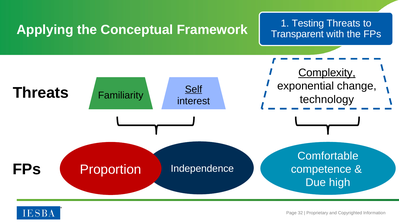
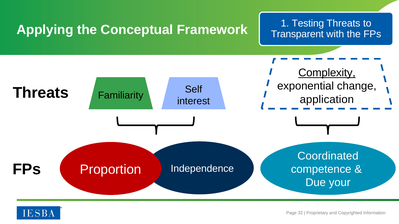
Self underline: present -> none (194, 89)
technology: technology -> application (327, 100)
Comfortable: Comfortable -> Coordinated (328, 156)
high: high -> your (340, 183)
